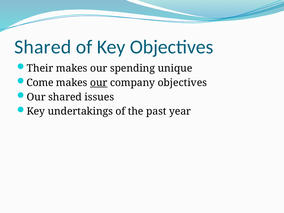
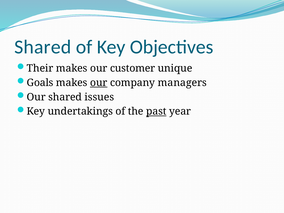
spending: spending -> customer (133, 68)
Come: Come -> Goals (40, 83)
company objectives: objectives -> managers (182, 83)
past underline: none -> present (156, 111)
